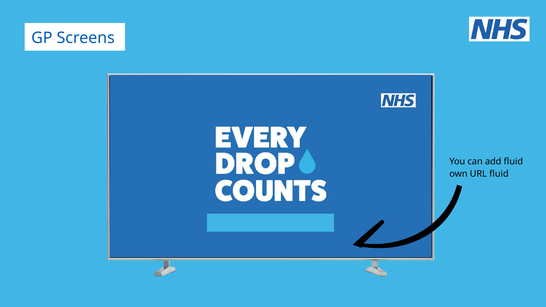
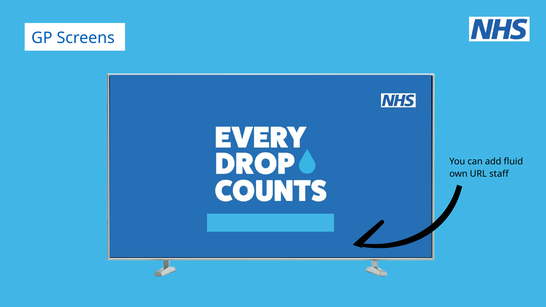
URL fluid: fluid -> staff (499, 174)
